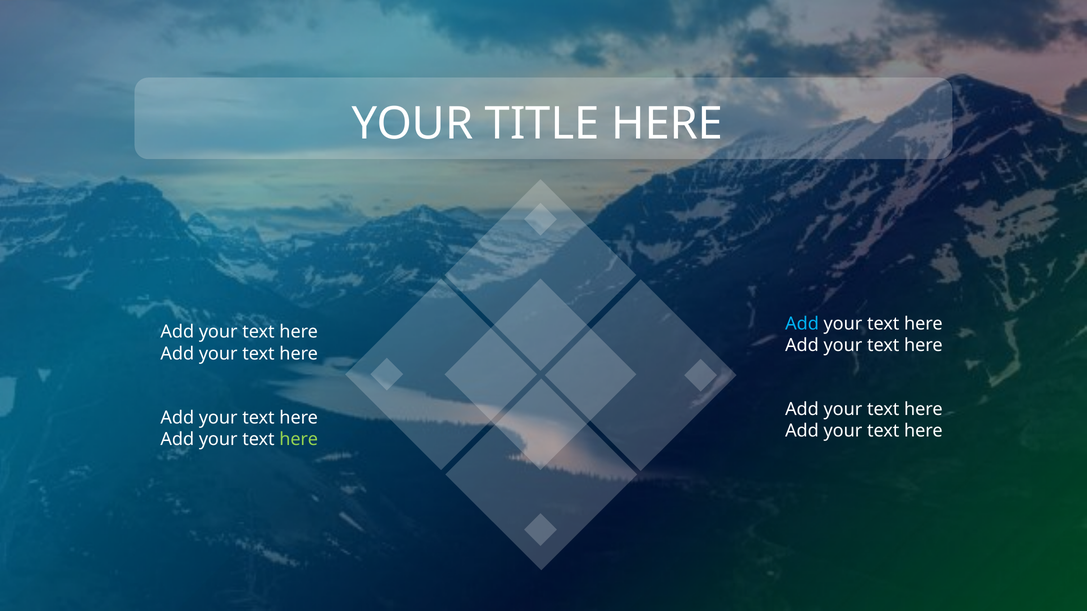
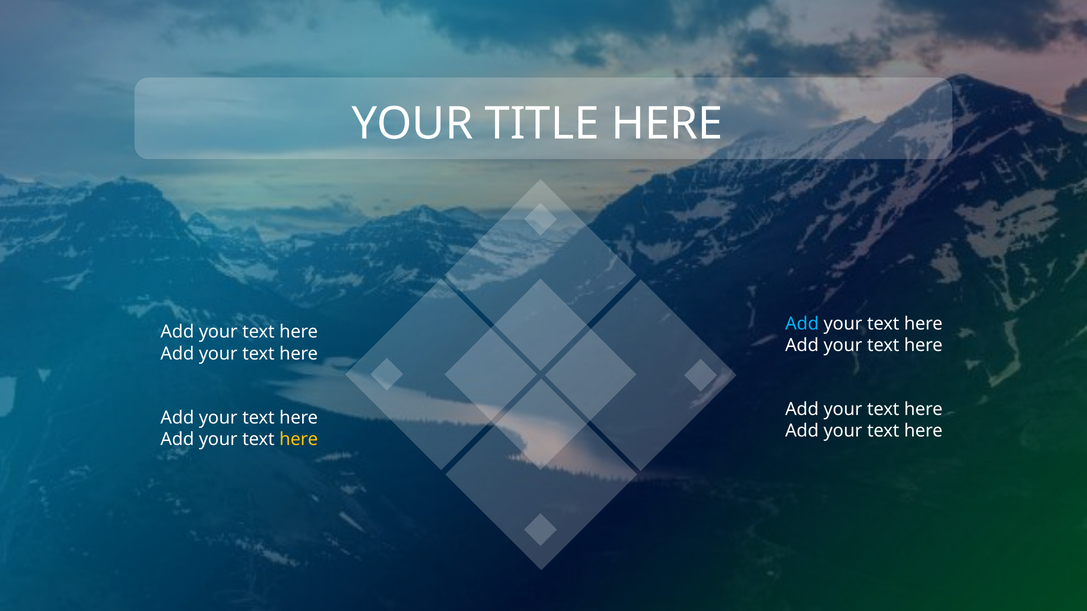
here colour: light green -> yellow (299, 440)
